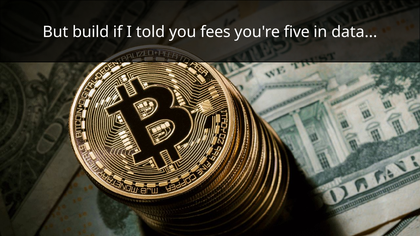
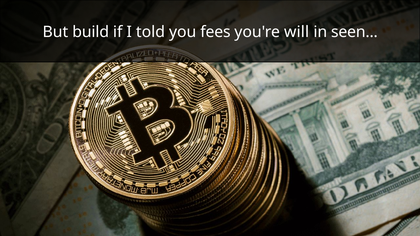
five: five -> will (297, 32)
data: data -> seen (354, 32)
